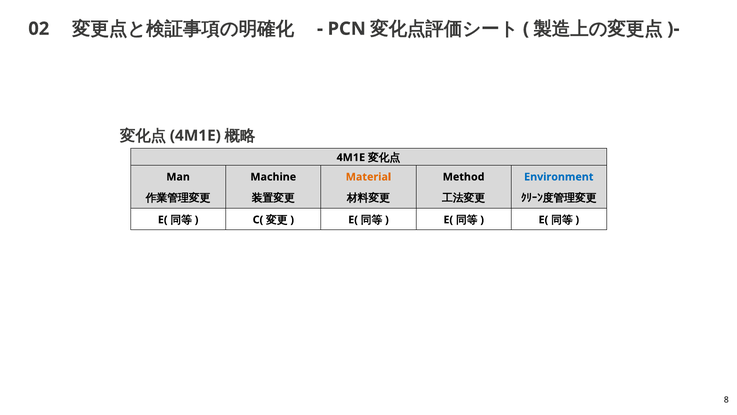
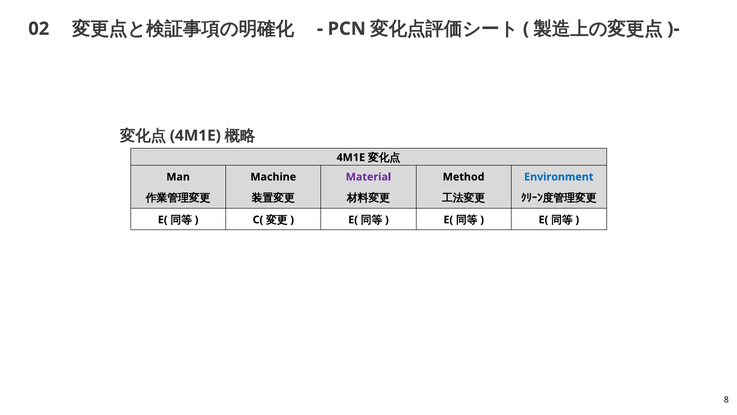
Material colour: orange -> purple (368, 177)
